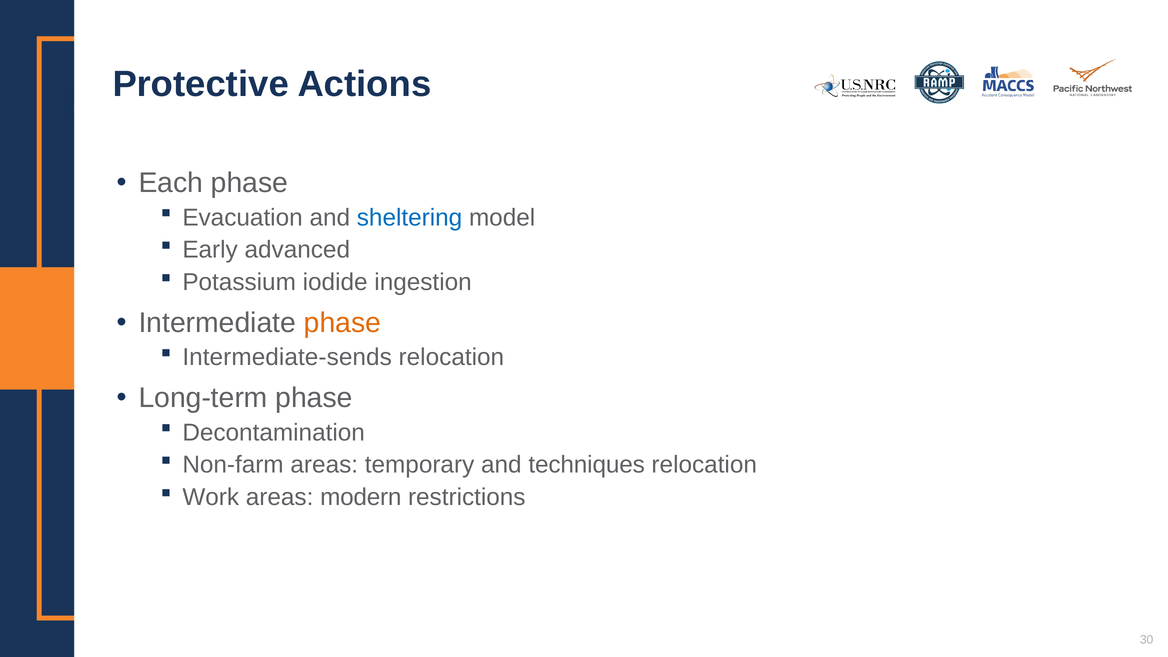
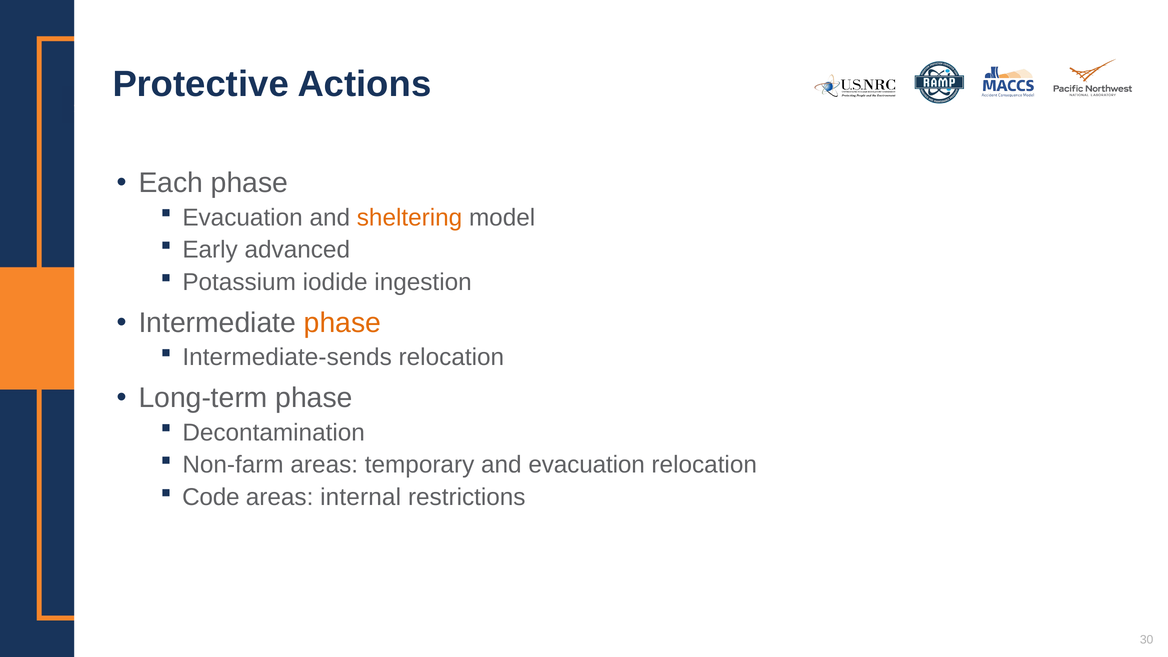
sheltering colour: blue -> orange (410, 218)
and techniques: techniques -> evacuation (587, 465)
Work: Work -> Code (211, 497)
modern: modern -> internal (361, 497)
